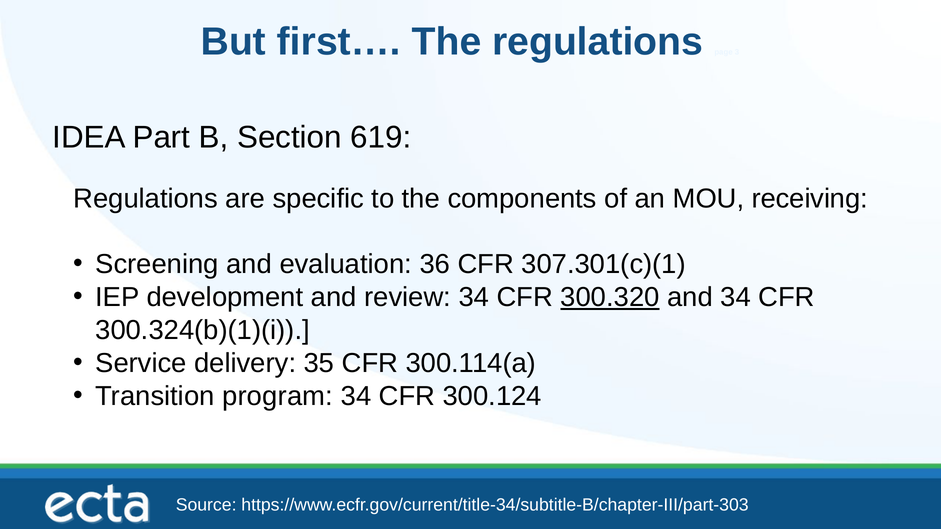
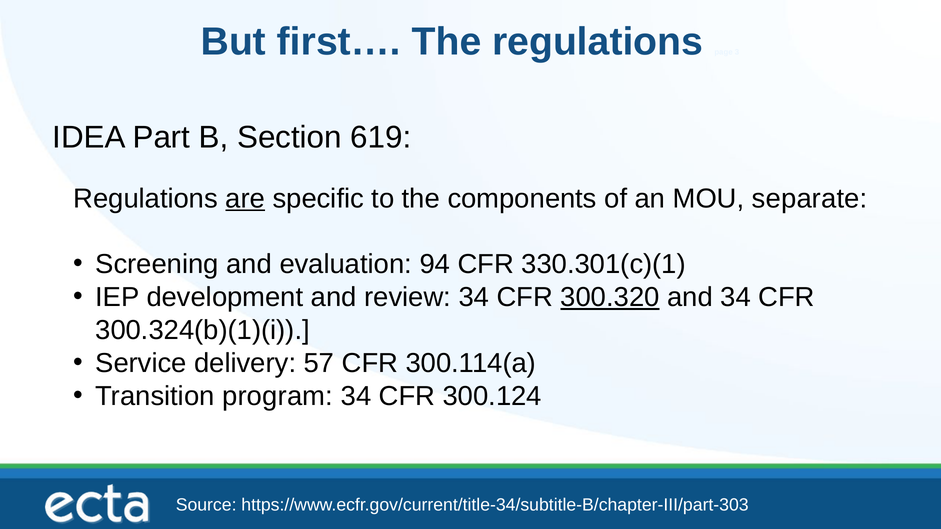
are underline: none -> present (245, 199)
receiving: receiving -> separate (810, 199)
36: 36 -> 94 (435, 264)
307.301(c)(1: 307.301(c)(1 -> 330.301(c)(1 (604, 264)
35: 35 -> 57 (319, 363)
